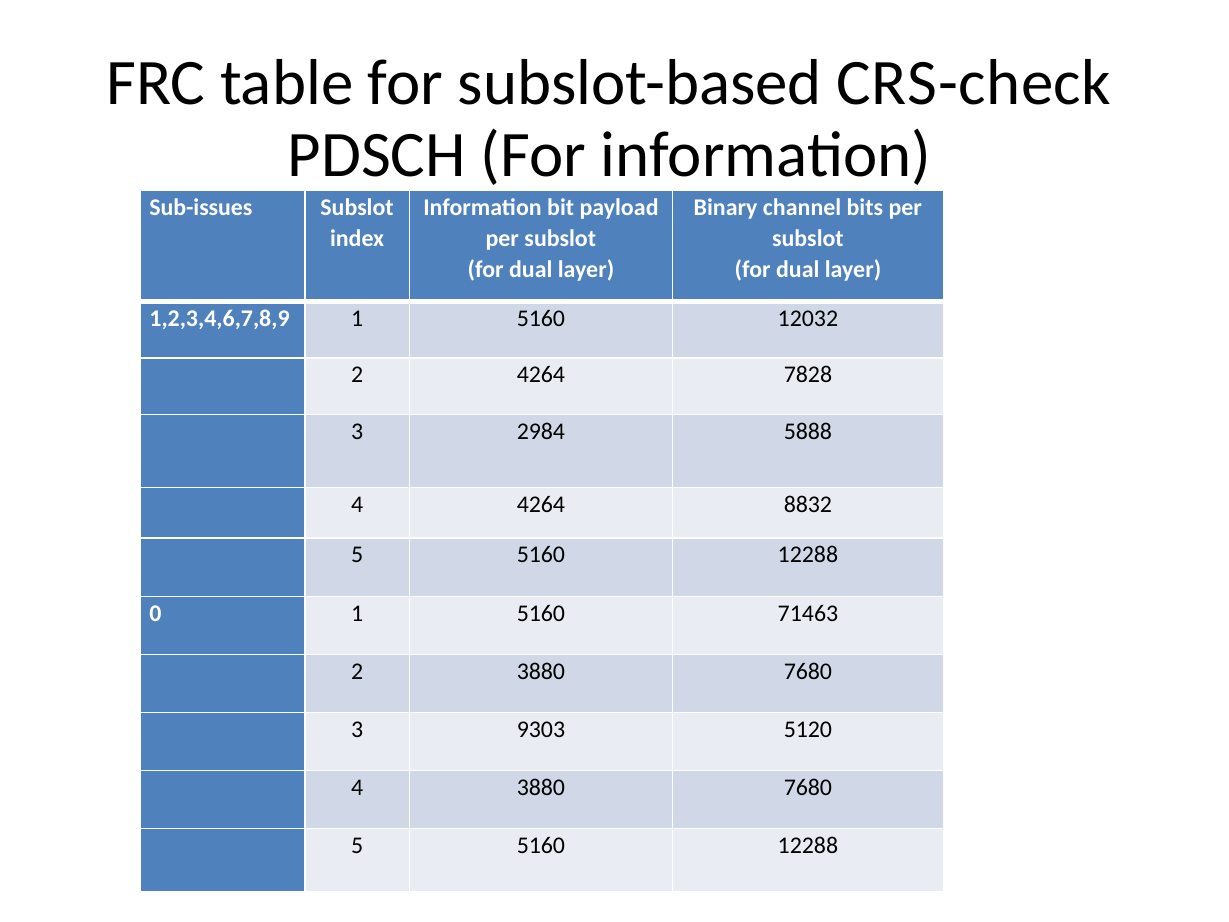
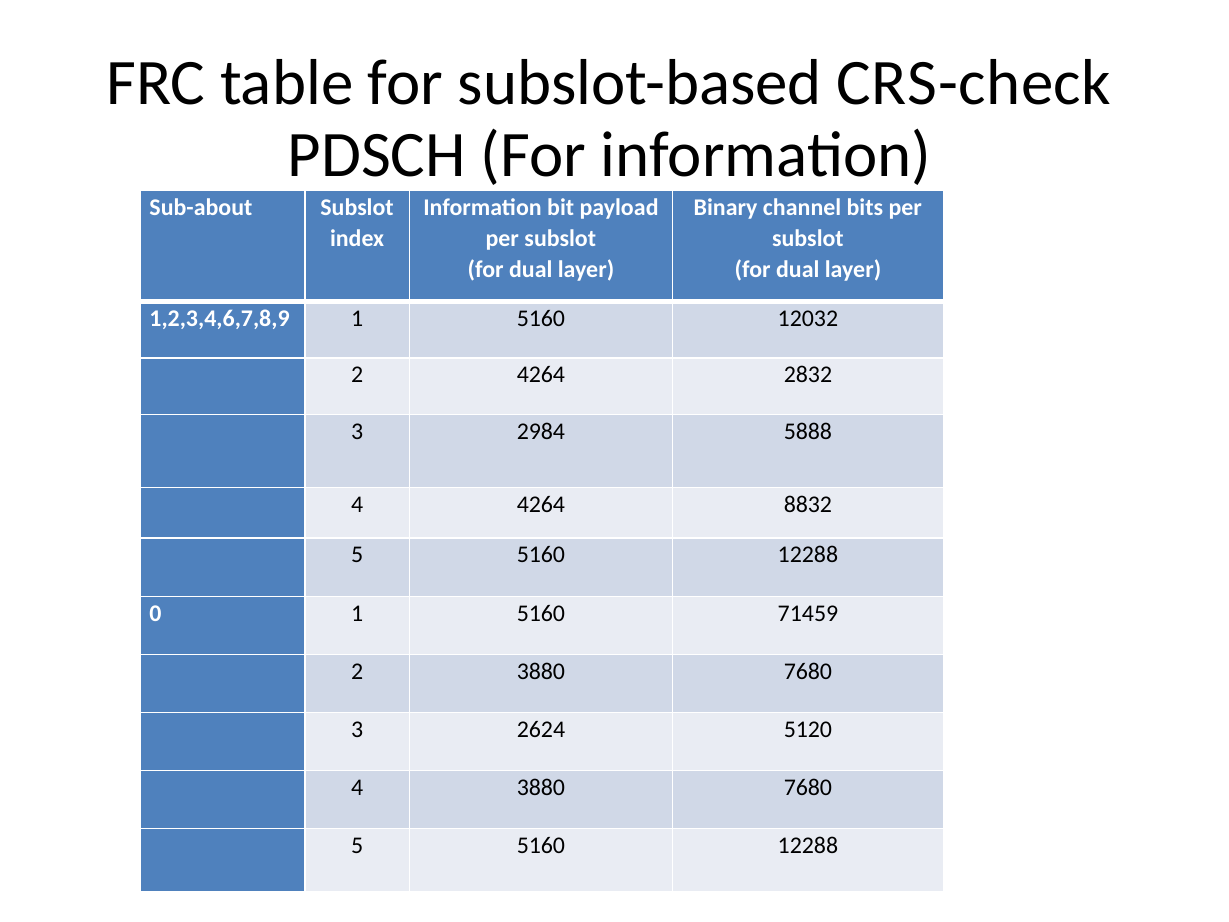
Sub-issues: Sub-issues -> Sub-about (201, 207)
7828: 7828 -> 2832 (808, 375)
71463: 71463 -> 71459 (808, 613)
9303: 9303 -> 2624 (541, 729)
